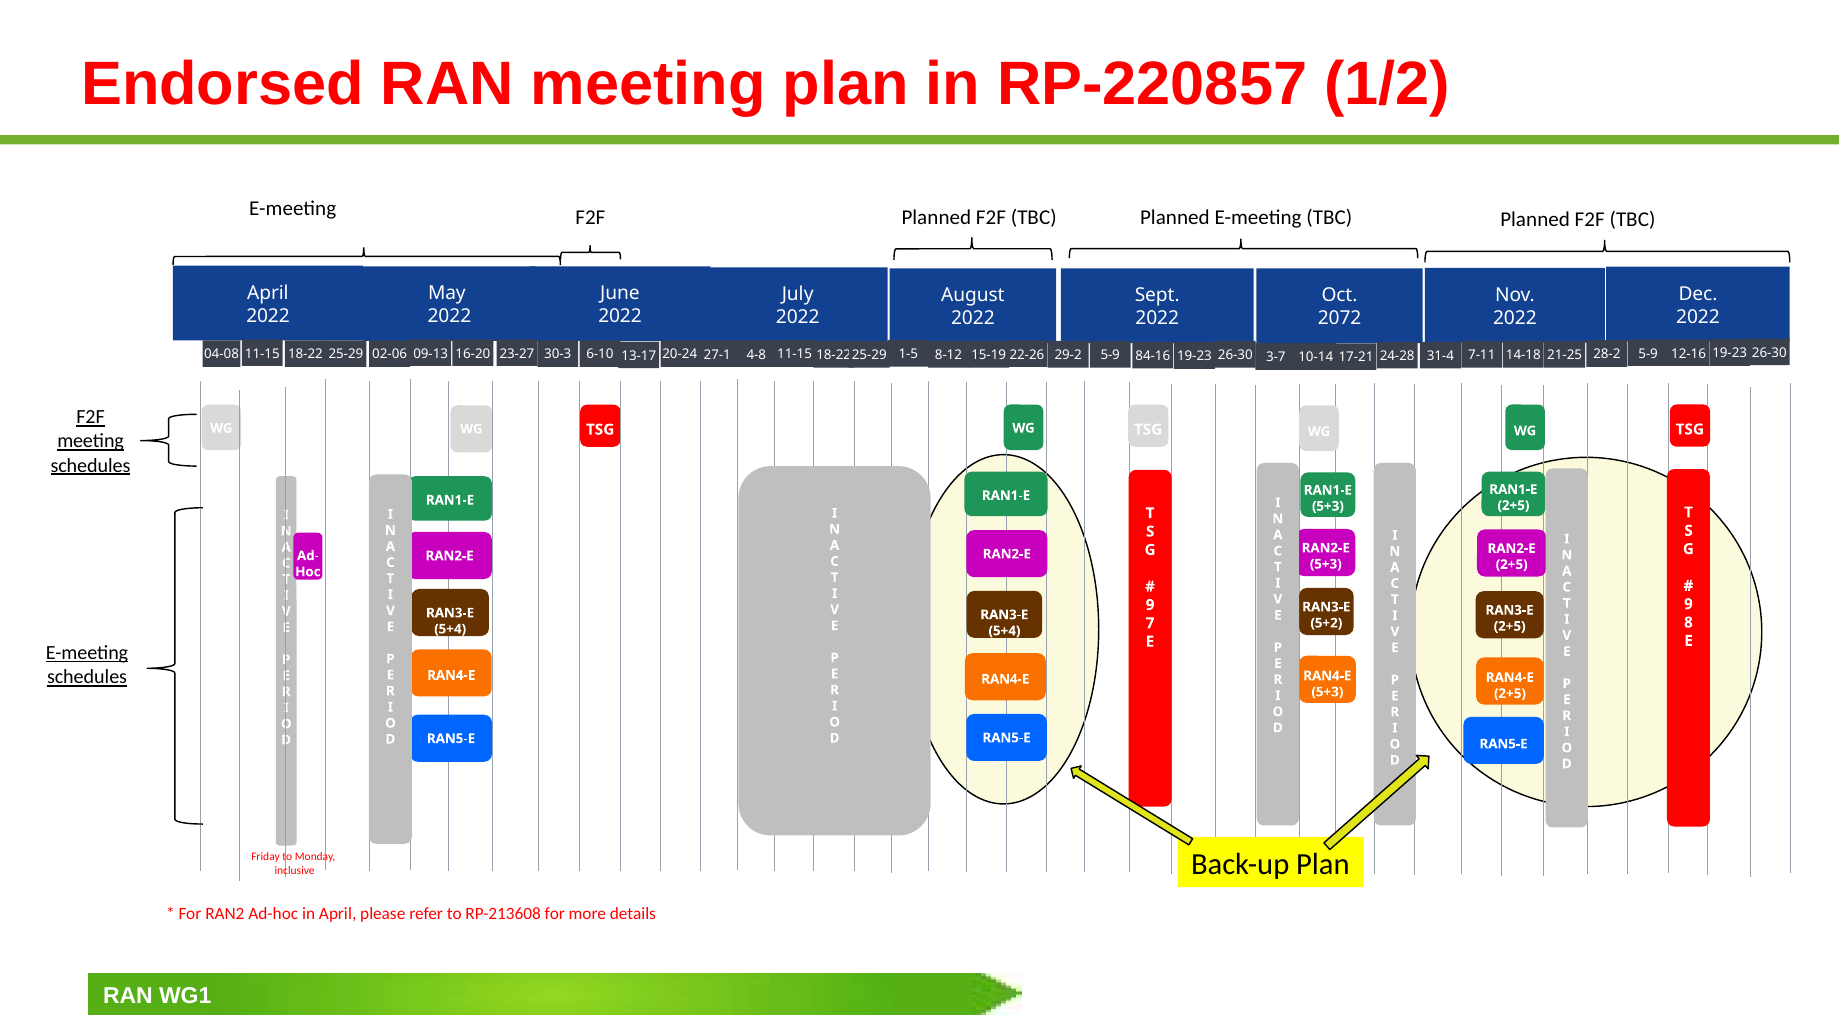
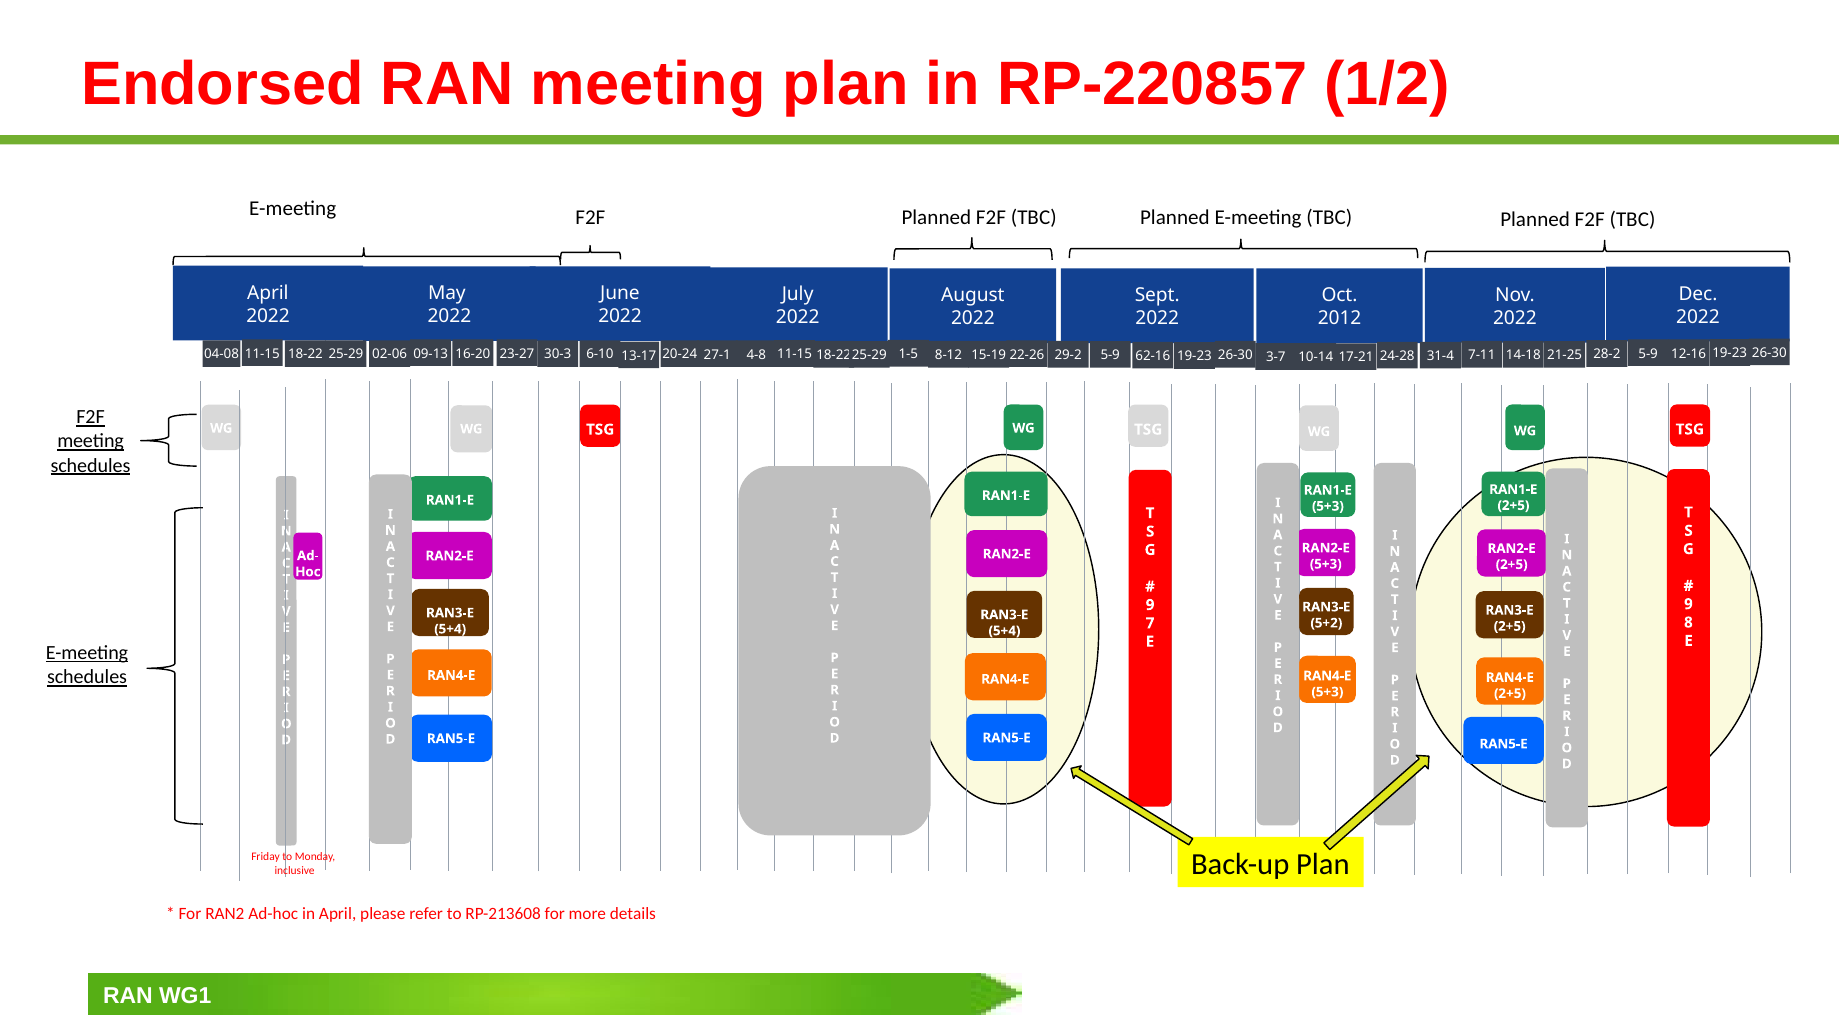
2072: 2072 -> 2012 (1340, 319)
84-16: 84-16 -> 62-16 (1153, 356)
